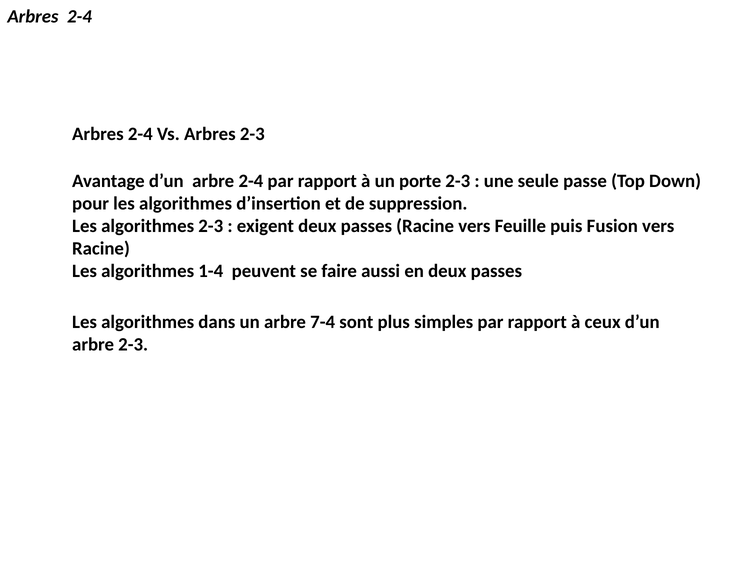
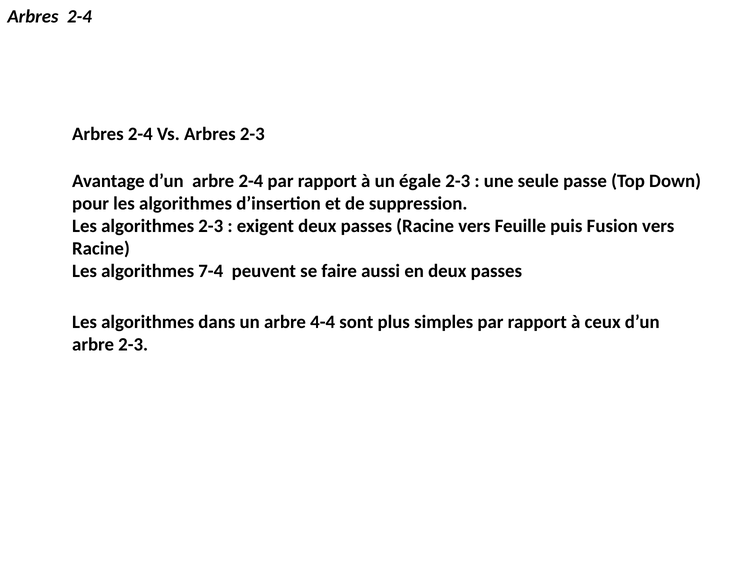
porte: porte -> égale (420, 181)
1-4: 1-4 -> 7-4 (211, 271)
7-4: 7-4 -> 4-4 (323, 322)
